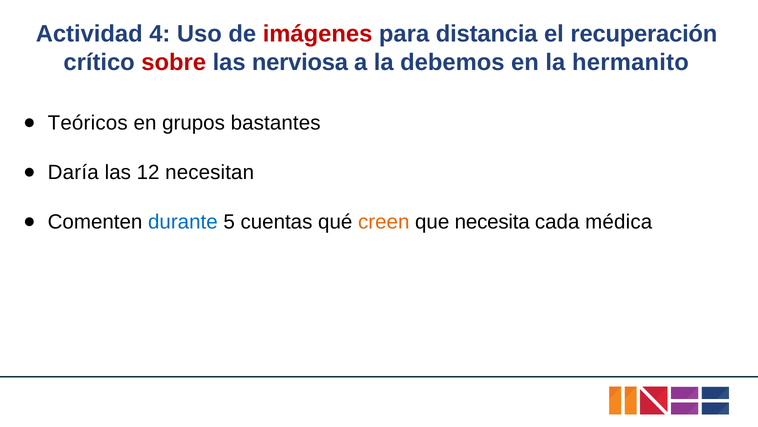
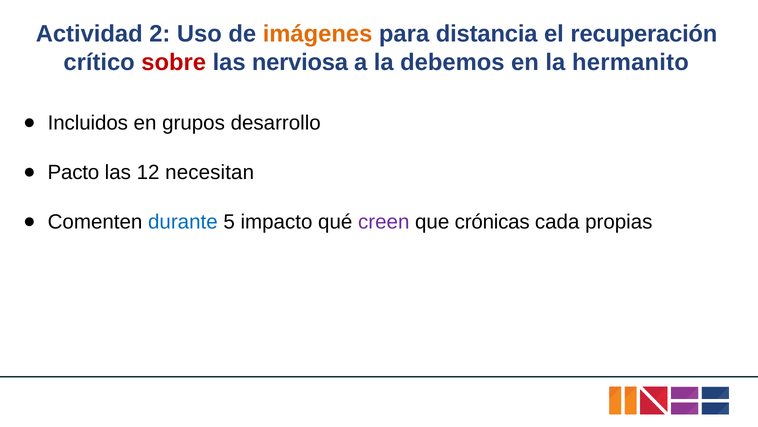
4: 4 -> 2 (160, 34)
imágenes colour: red -> orange (318, 34)
Teóricos: Teóricos -> Incluidos (88, 123)
bastantes: bastantes -> desarrollo (276, 123)
Daría: Daría -> Pacto (73, 172)
cuentas: cuentas -> impacto (276, 222)
creen colour: orange -> purple (384, 222)
necesita: necesita -> crónicas (492, 222)
médica: médica -> propias (619, 222)
